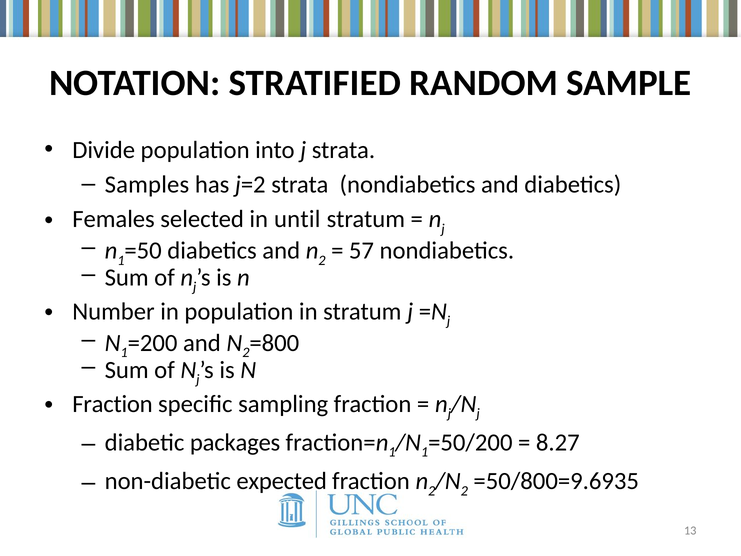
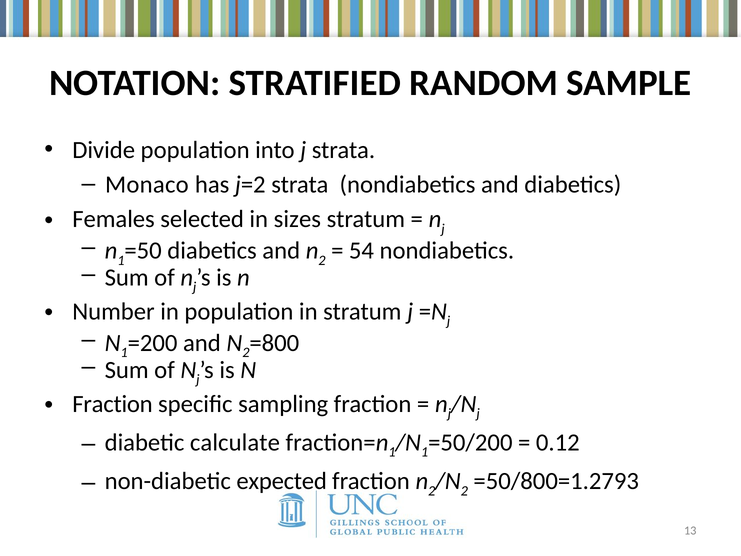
Samples: Samples -> Monaco (147, 185)
until: until -> sizes (297, 219)
57: 57 -> 54 (361, 251)
packages: packages -> calculate (235, 442)
8.27: 8.27 -> 0.12 (558, 442)
=50/800=9.6935: =50/800=9.6935 -> =50/800=1.2793 (556, 481)
